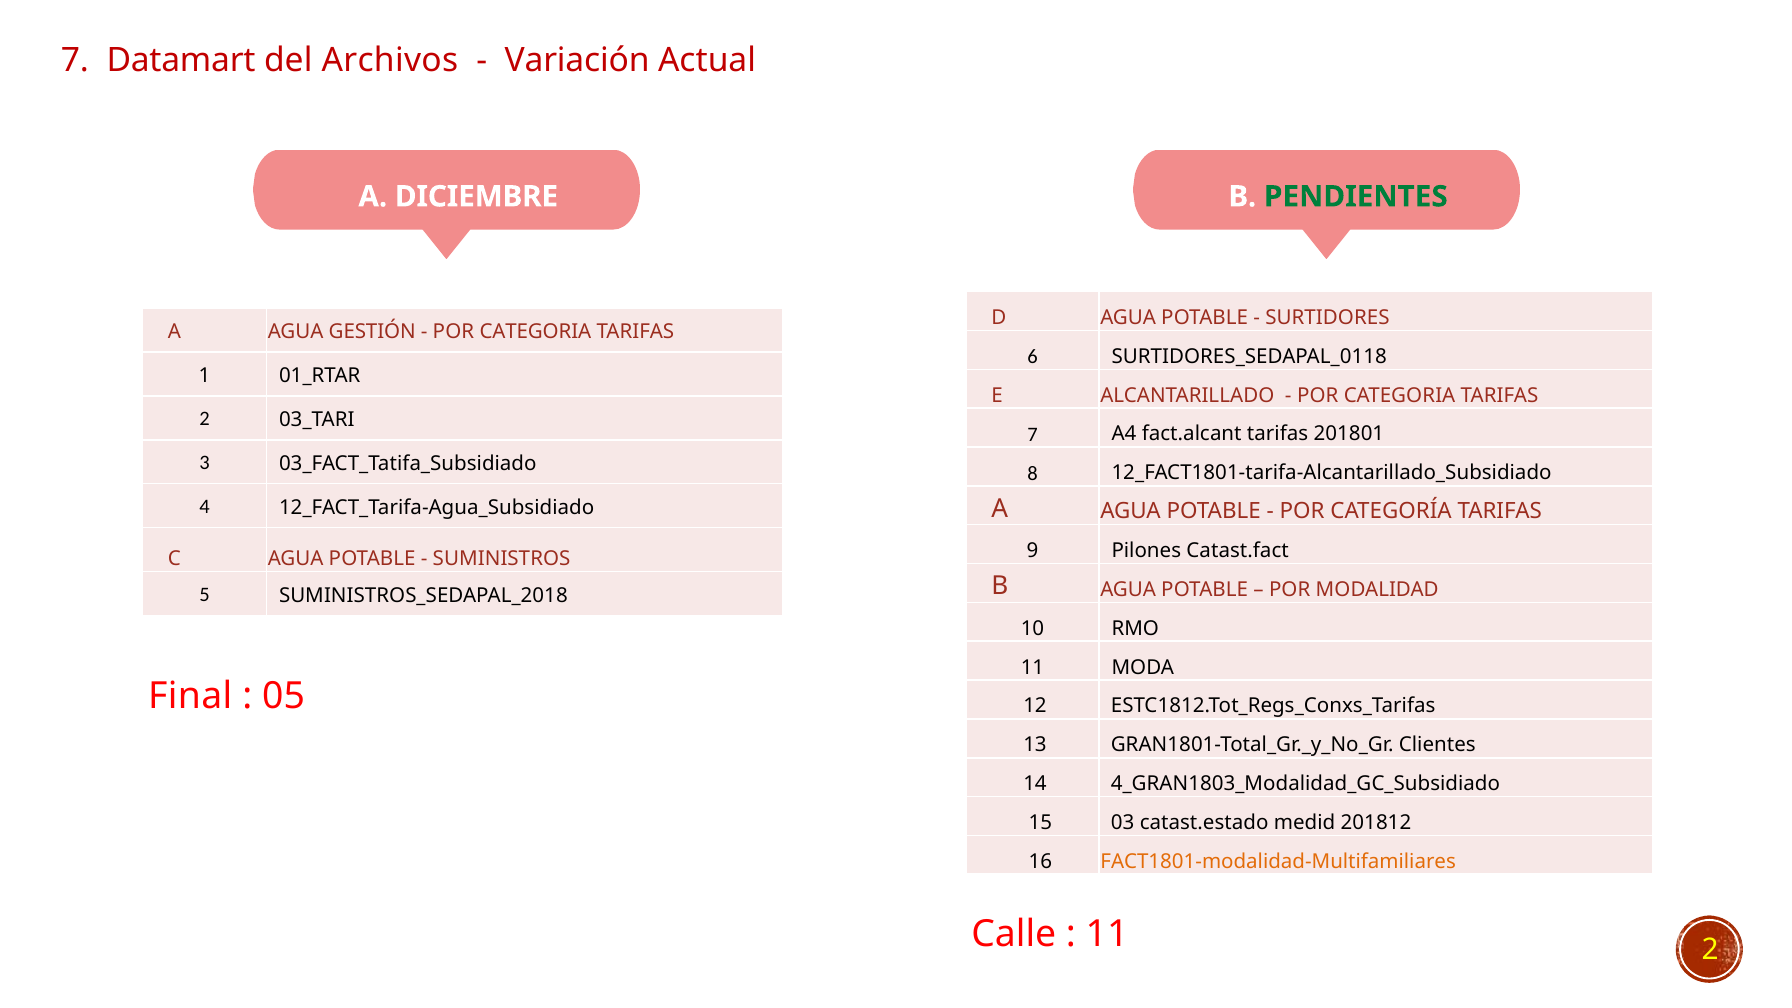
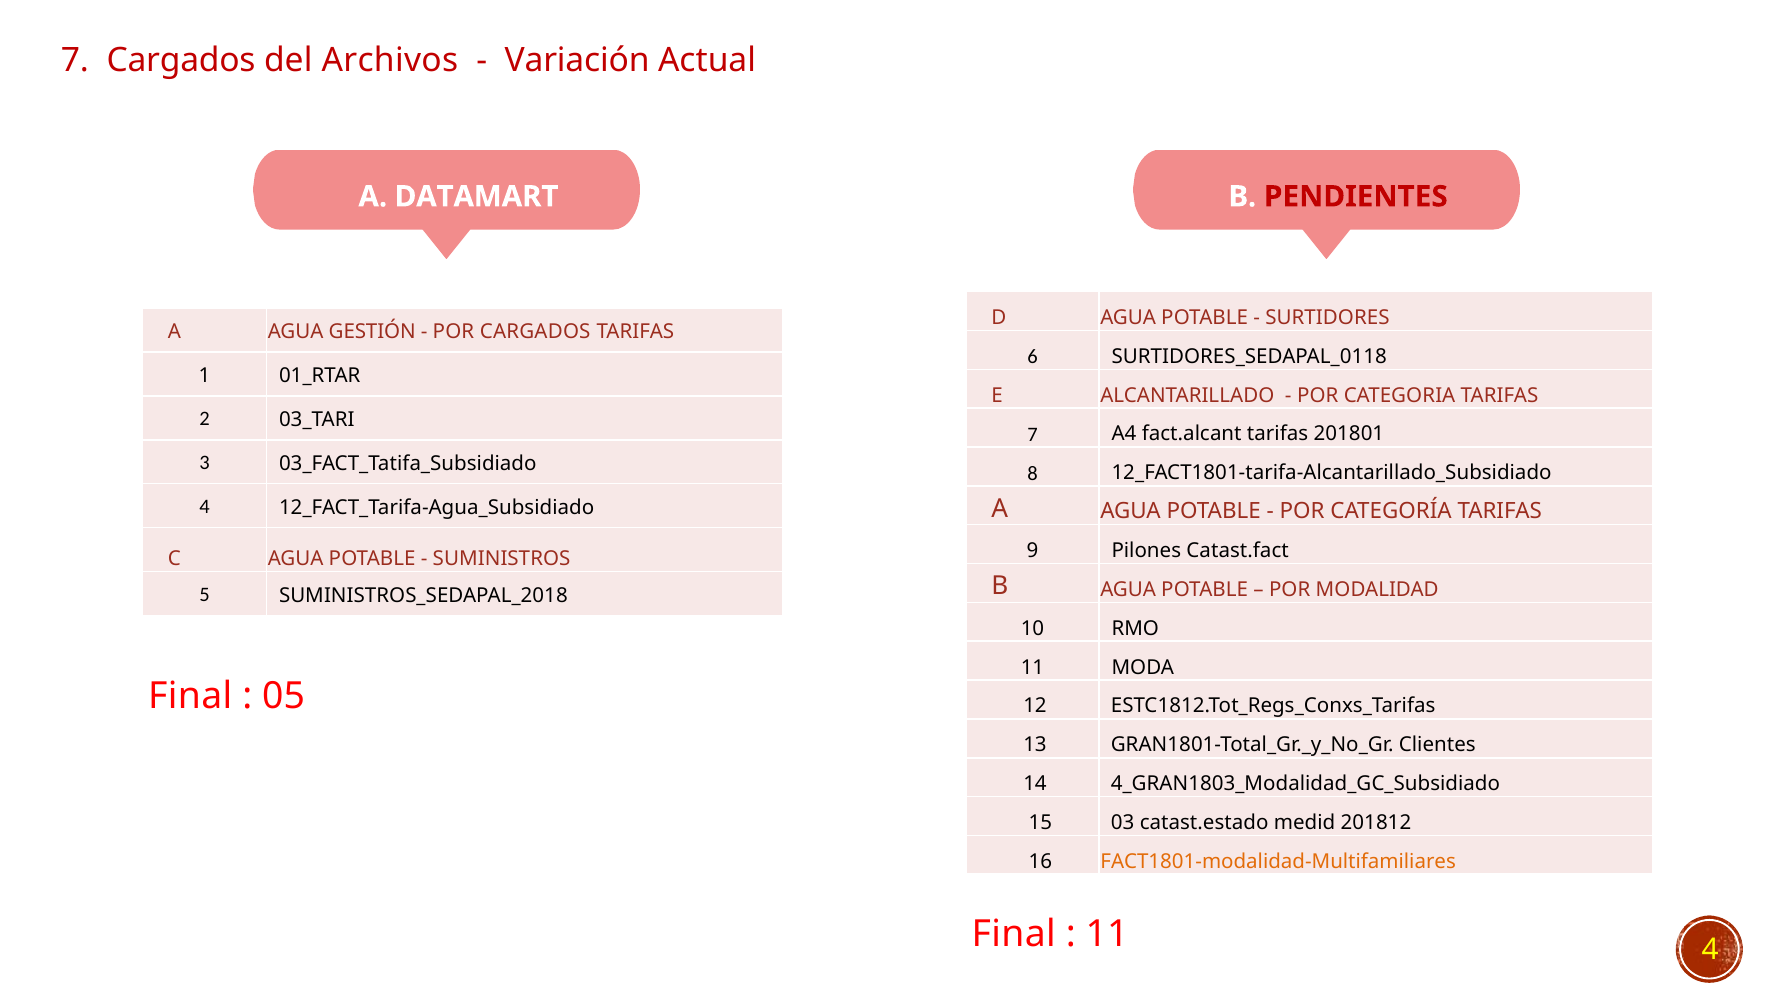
7 Datamart: Datamart -> Cargados (181, 61)
DICIEMBRE: DICIEMBRE -> DATAMART (477, 197)
PENDIENTES colour: green -> red (1356, 197)
CATEGORIA: CATEGORIA -> CARGADOS (535, 332)
Calle: Calle -> Final (1014, 934)
11 2: 2 -> 4 (1710, 950)
